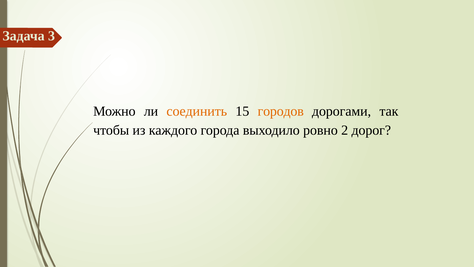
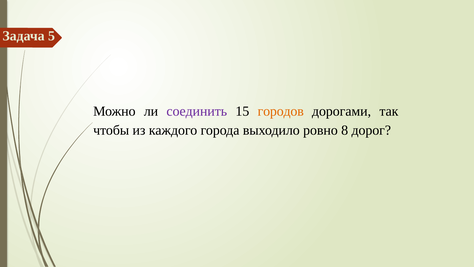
3: 3 -> 5 (52, 36)
соединить colour: orange -> purple (197, 111)
2: 2 -> 8 (345, 130)
